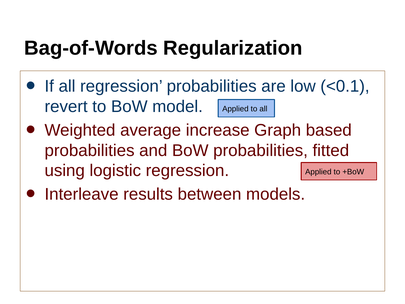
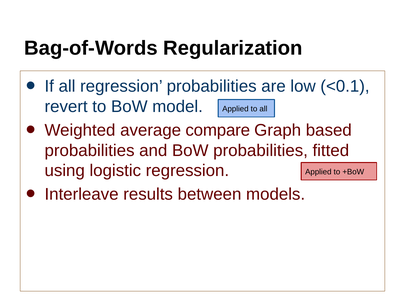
increase: increase -> compare (218, 130)
